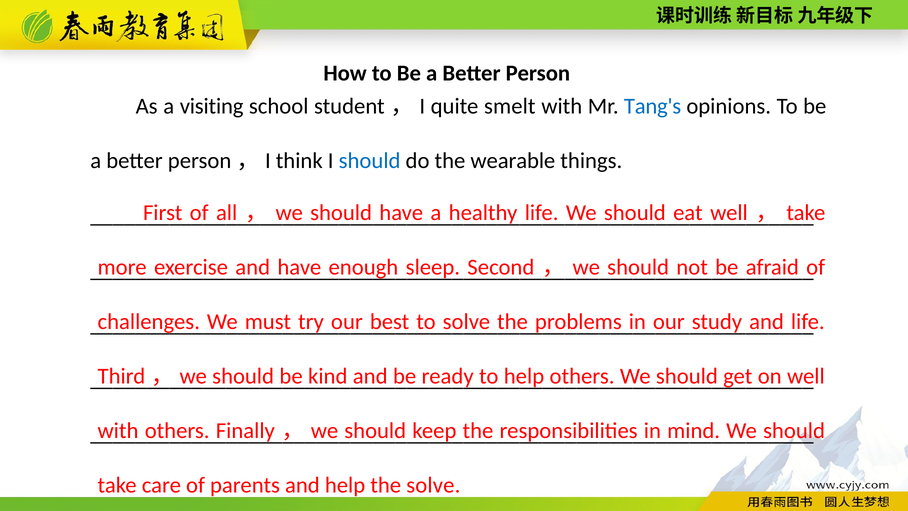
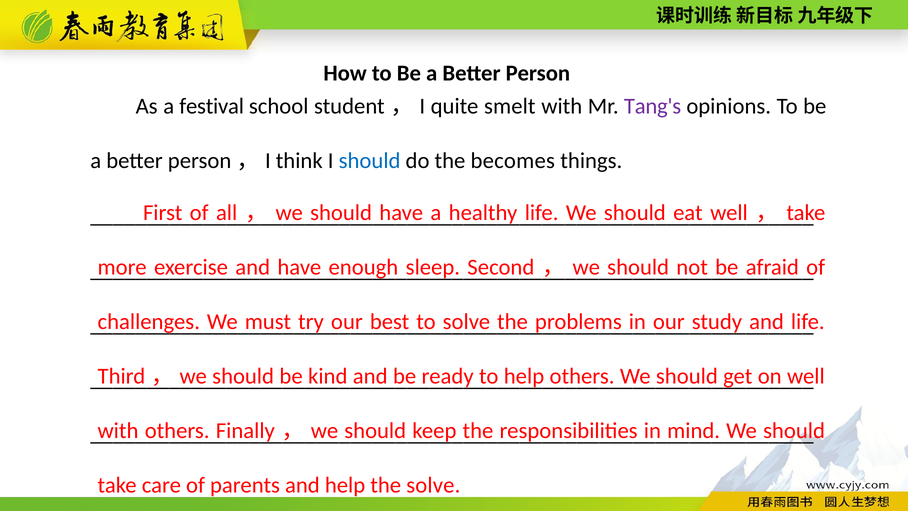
visiting: visiting -> festival (212, 106)
Tang's colour: blue -> purple (653, 106)
wearable: wearable -> becomes (513, 160)
